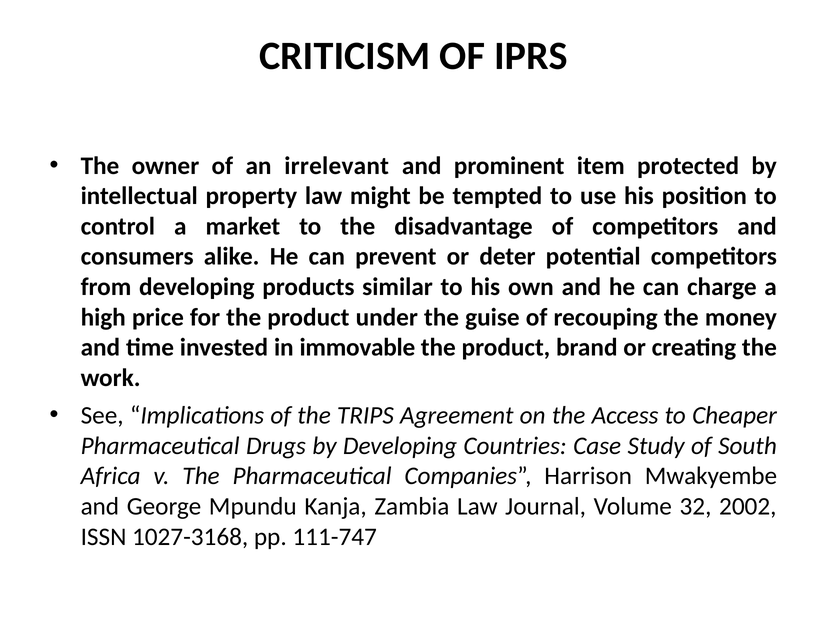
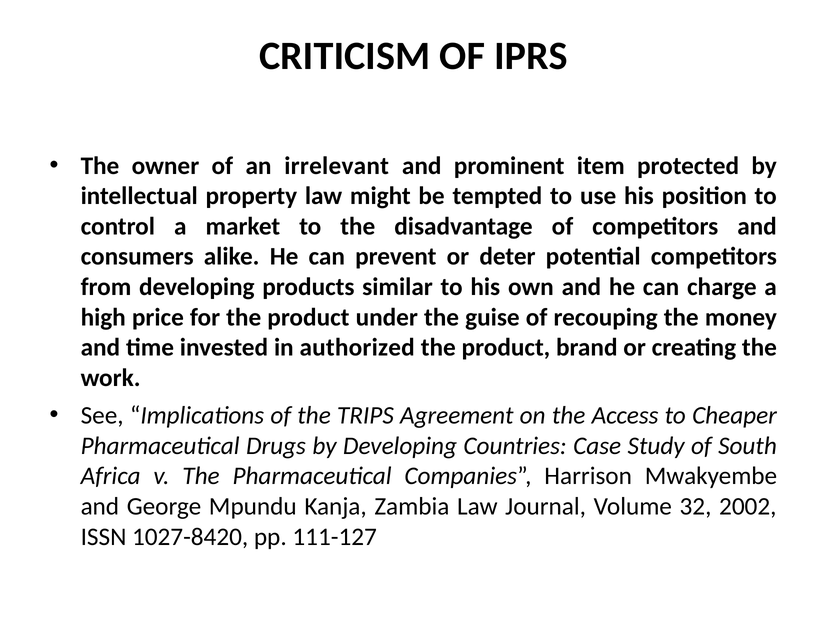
immovable: immovable -> authorized (357, 348)
1027-3168: 1027-3168 -> 1027-8420 (190, 537)
111-747: 111-747 -> 111-127 (335, 537)
